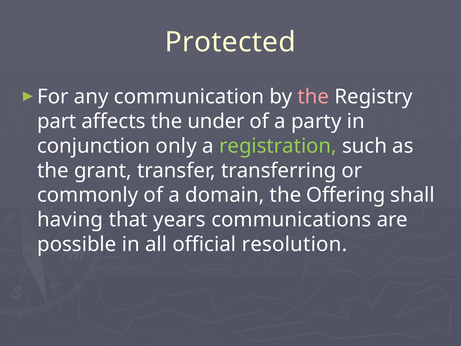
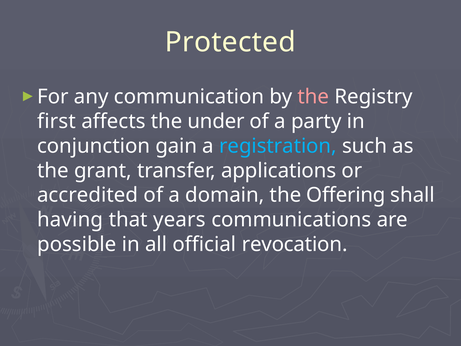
part: part -> first (56, 121)
only: only -> gain (176, 146)
registration colour: light green -> light blue (278, 146)
transferring: transferring -> applications (279, 170)
commonly: commonly -> accredited (88, 195)
resolution: resolution -> revocation (295, 244)
